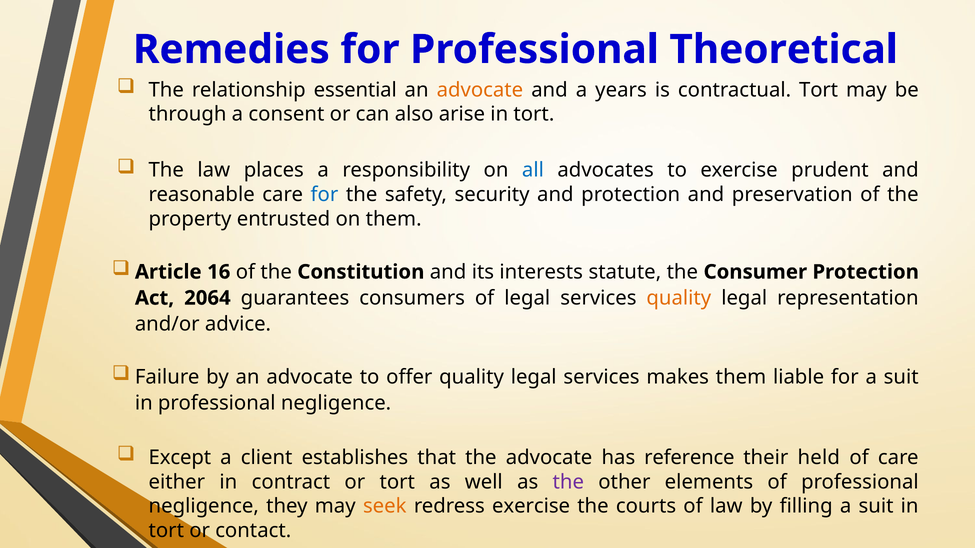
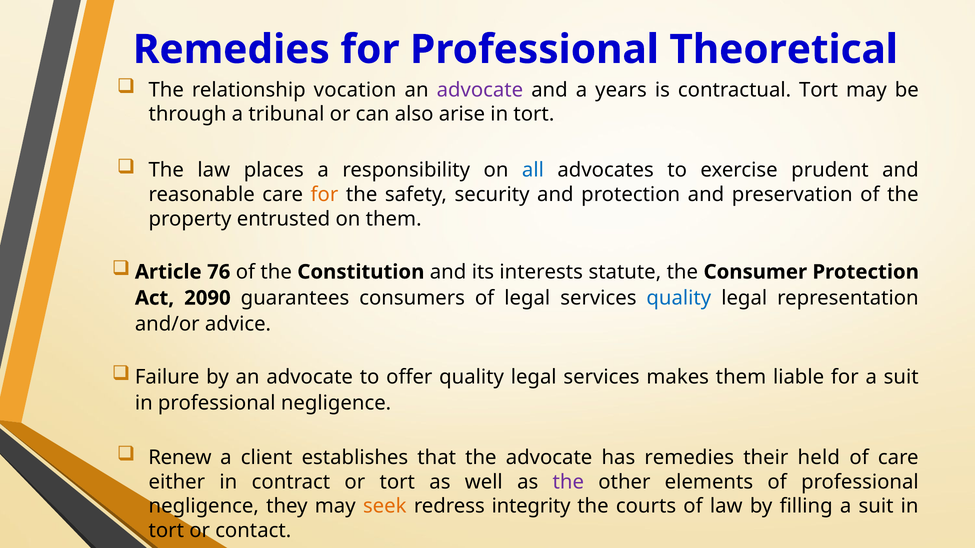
essential: essential -> vocation (355, 90)
advocate colour: orange -> purple (480, 90)
consent: consent -> tribunal (286, 114)
for colour: blue -> orange (324, 195)
16: 16 -> 76 (219, 272)
2064: 2064 -> 2090 (207, 298)
quality colour: orange -> blue (679, 298)
Except: Except -> Renew (180, 458)
has reference: reference -> remedies (689, 458)
redress exercise: exercise -> integrity (531, 507)
